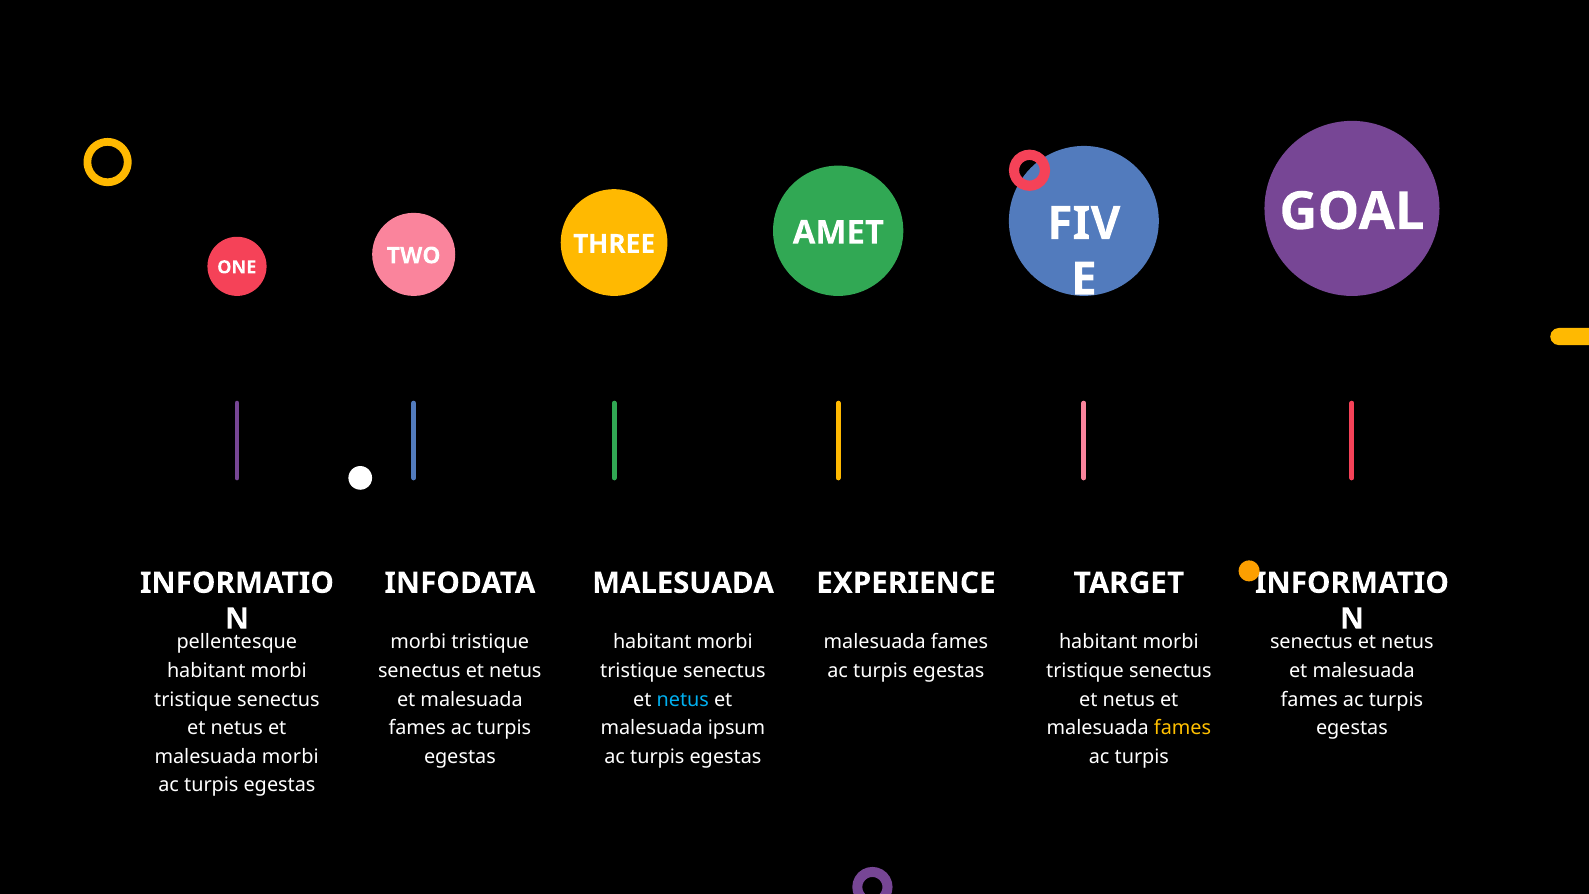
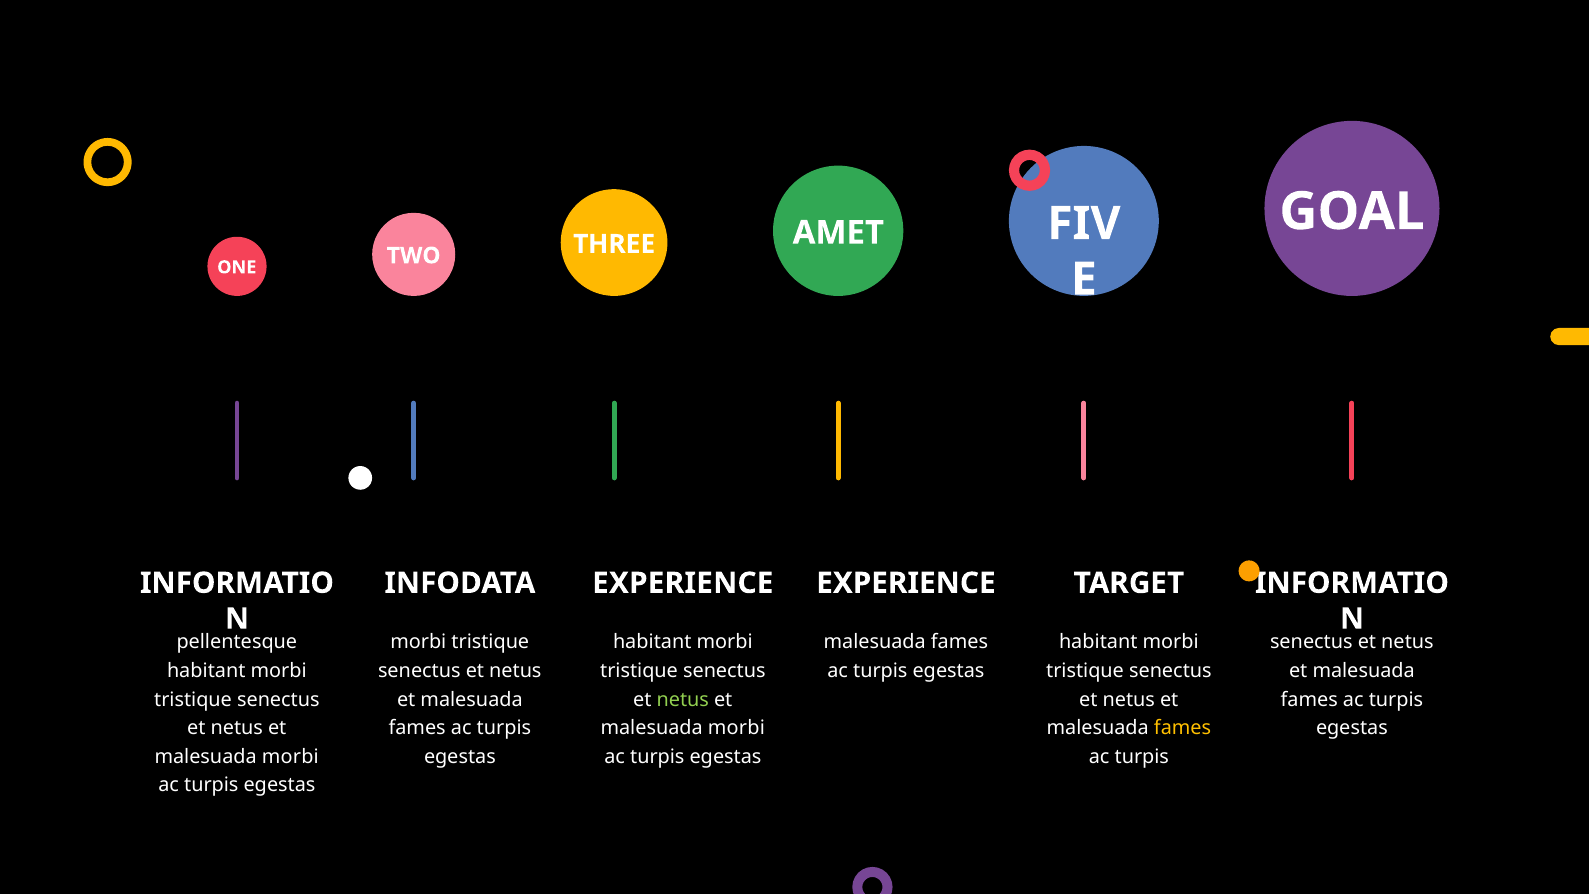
INFODATA MALESUADA: MALESUADA -> EXPERIENCE (683, 583)
netus colour: light blue -> light green (683, 699)
ipsum: ipsum -> morbi (736, 728)
